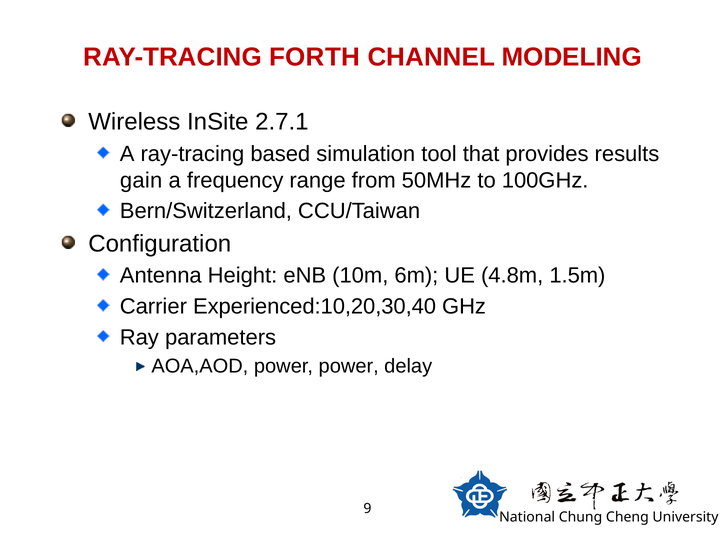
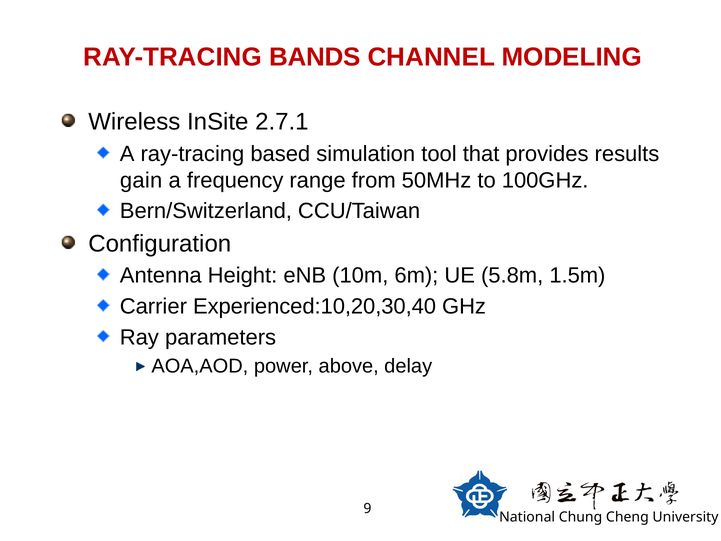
FORTH: FORTH -> BANDS (315, 57)
4.8m: 4.8m -> 5.8m (512, 275)
power power: power -> above (349, 366)
